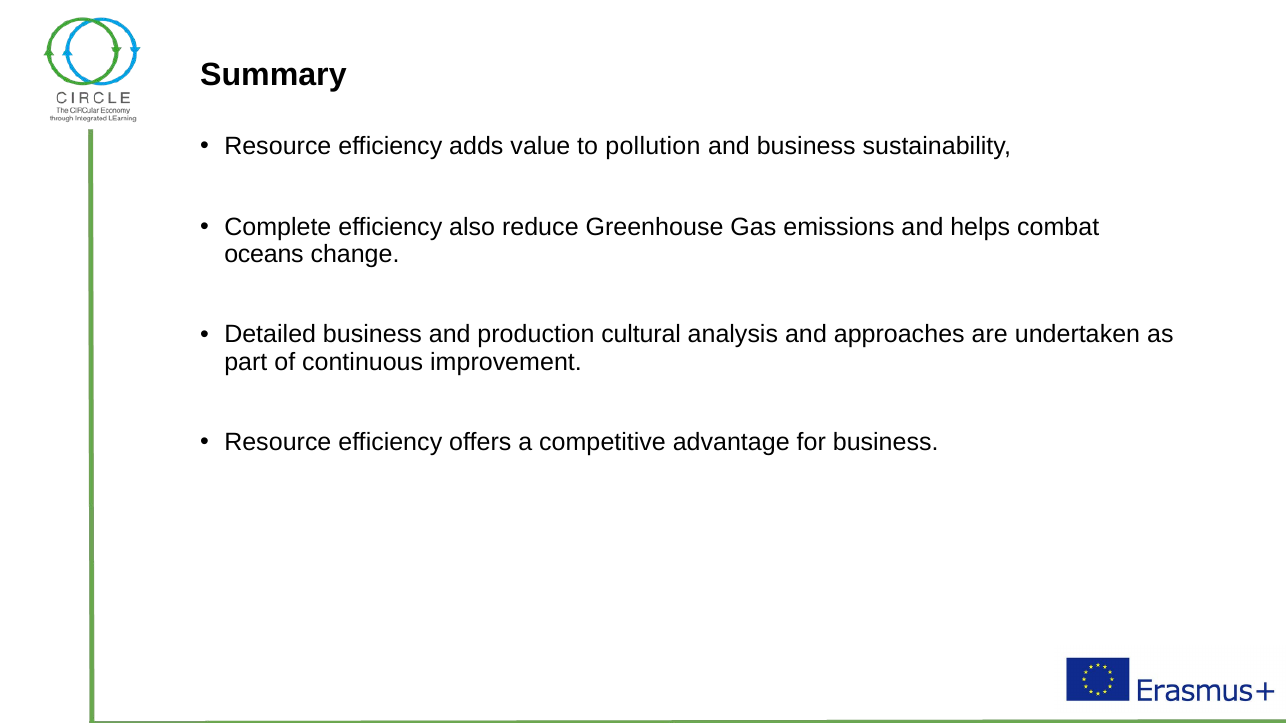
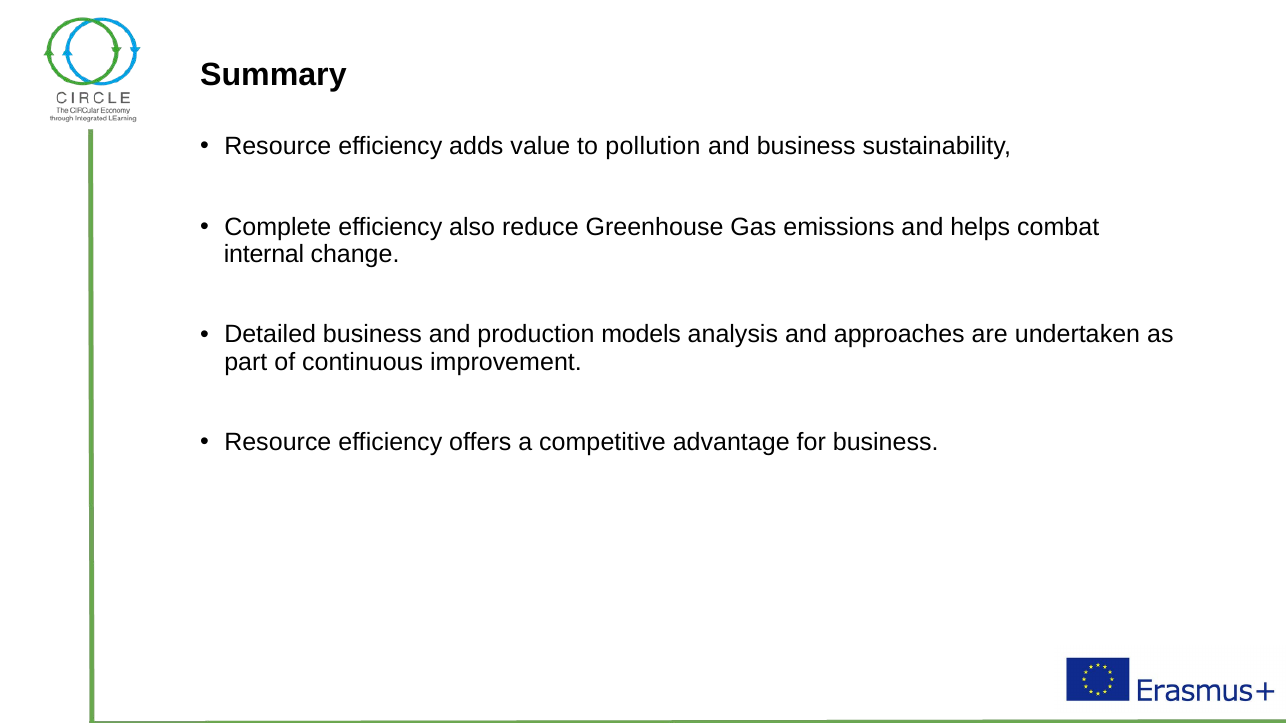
oceans: oceans -> internal (264, 254)
cultural: cultural -> models (641, 335)
